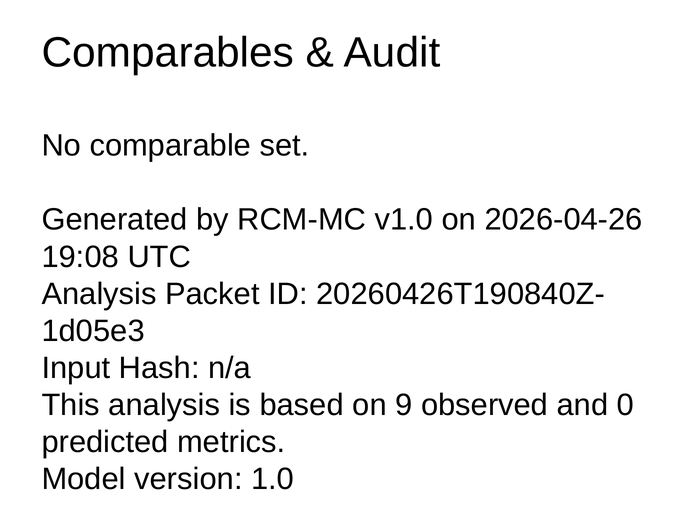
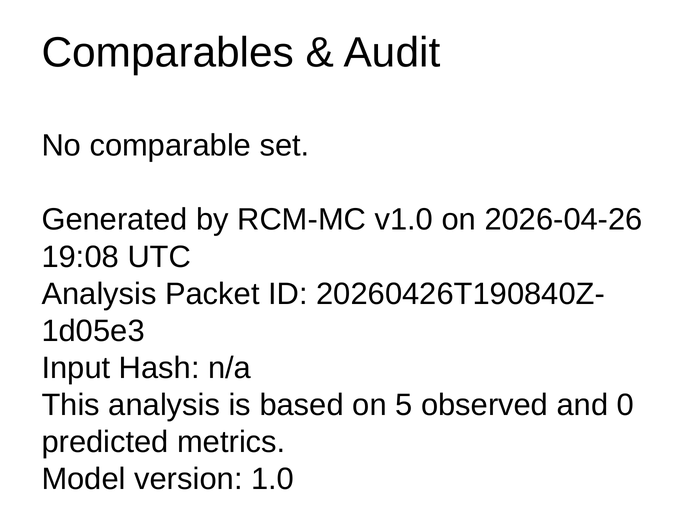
9: 9 -> 5 (404, 405)
